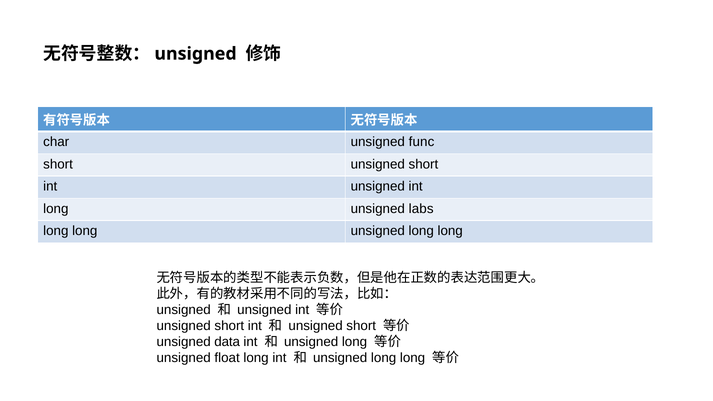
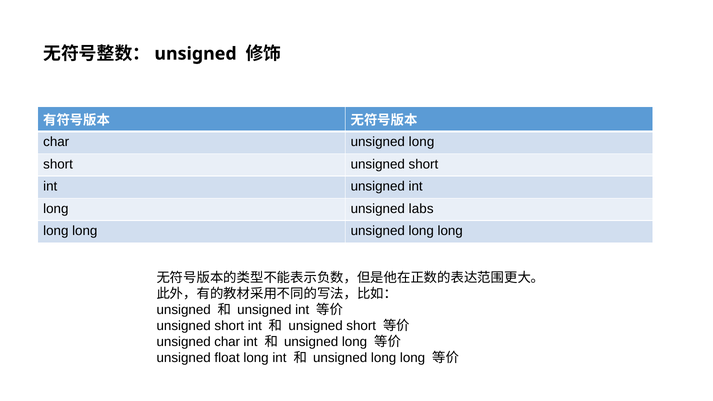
char unsigned func: func -> long (422, 142)
unsigned data: data -> char (227, 342)
